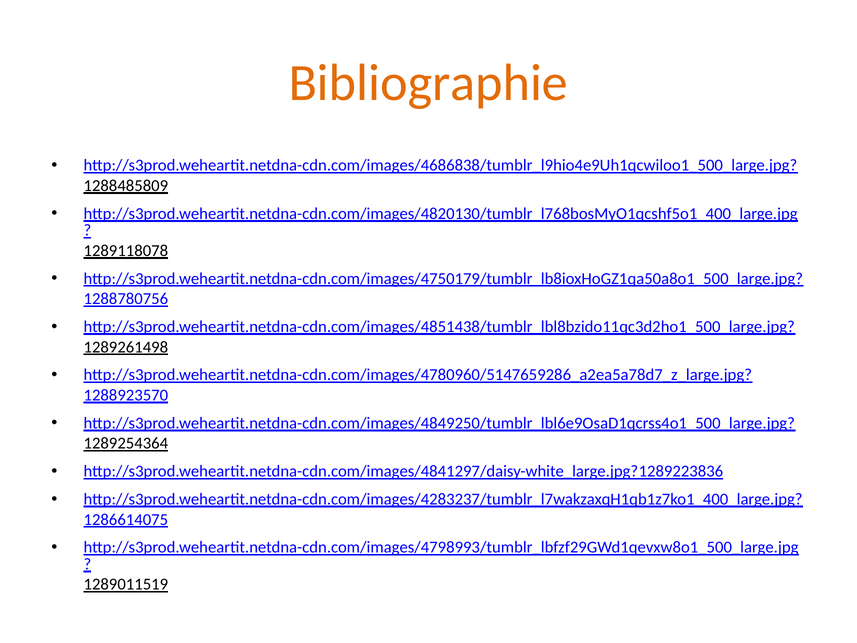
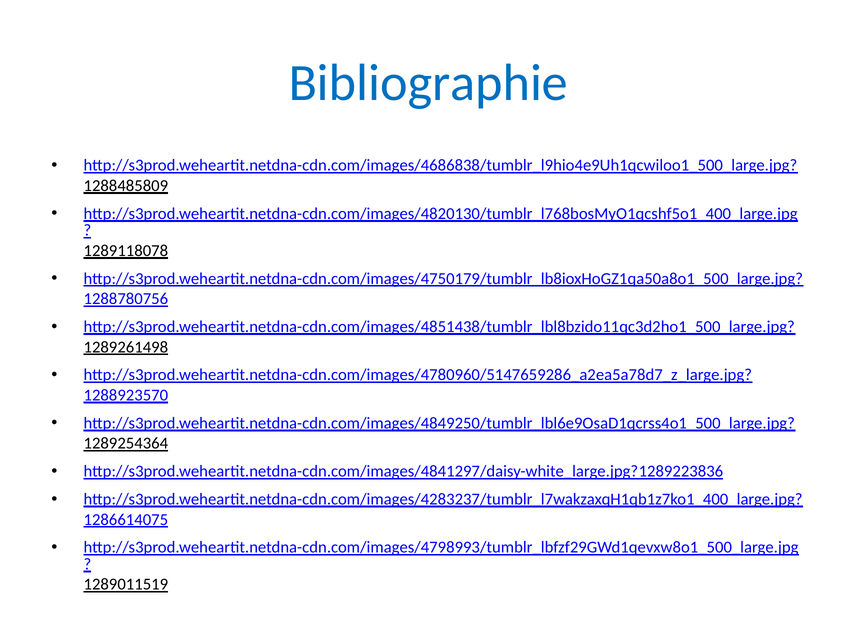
Bibliographie colour: orange -> blue (428, 83)
